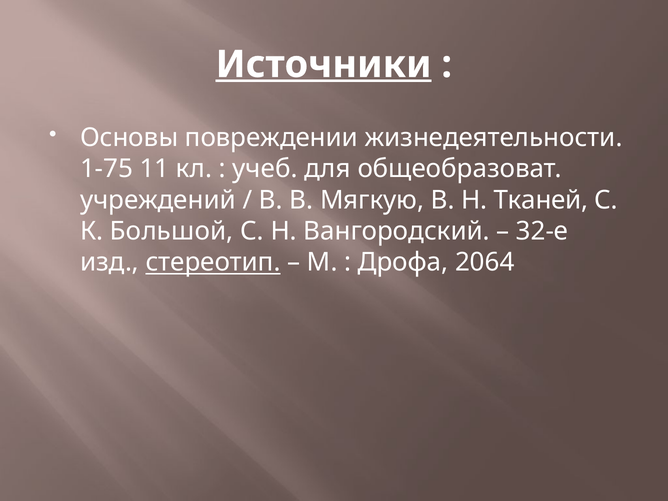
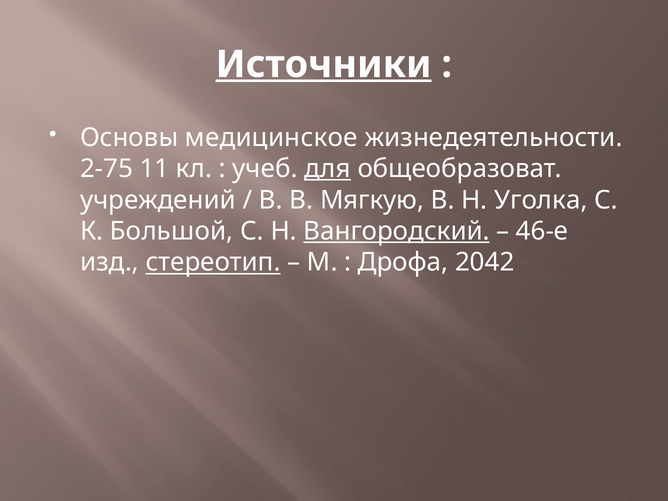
повреждении: повреждении -> медицинское (271, 138)
1-75: 1-75 -> 2-75 (106, 169)
для underline: none -> present (327, 169)
Тканей: Тканей -> Уголка (541, 200)
Вангородский underline: none -> present (397, 231)
32-е: 32-е -> 46-е (542, 231)
2064: 2064 -> 2042 (485, 262)
